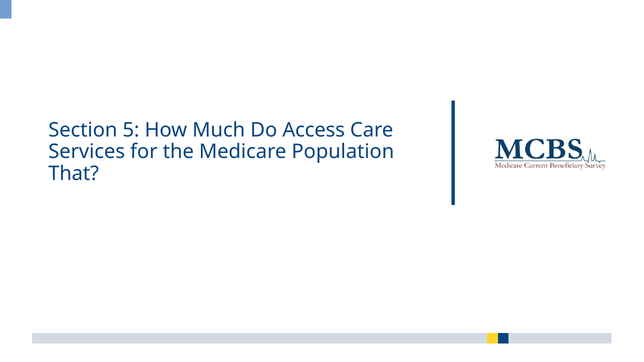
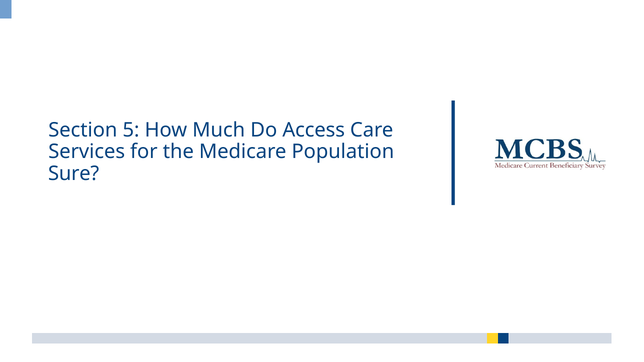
That: That -> Sure (74, 174)
